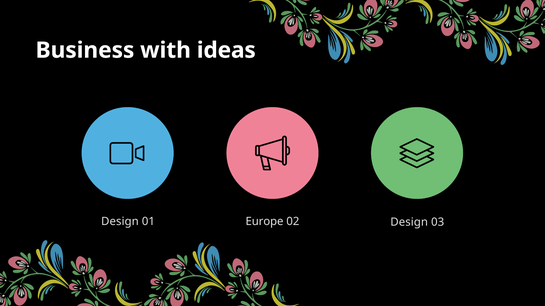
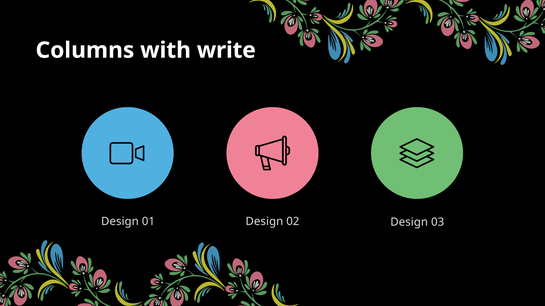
Business: Business -> Columns (85, 50)
ideas: ideas -> write (226, 50)
01 Europe: Europe -> Design (264, 222)
